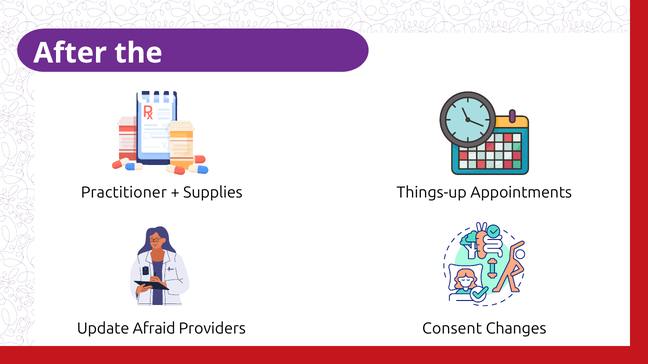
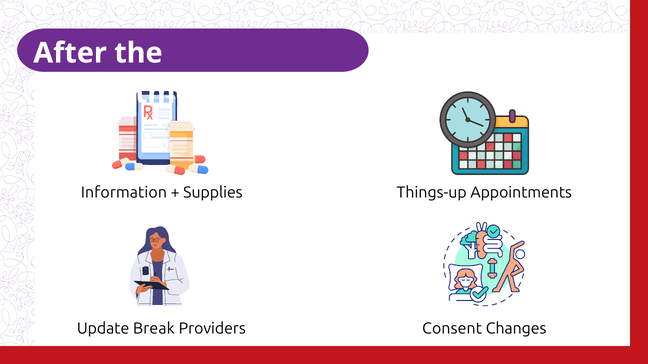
Practitioner: Practitioner -> Information (124, 193)
Afraid: Afraid -> Break (154, 329)
